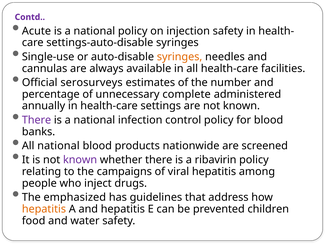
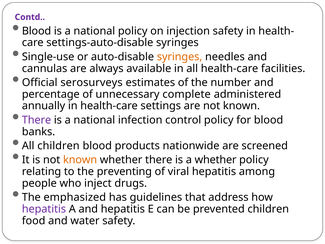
Acute: Acute -> Blood (37, 31)
All national: national -> children (58, 146)
known colour: purple -> orange (80, 160)
a ribavirin: ribavirin -> whether (216, 160)
campaigns: campaigns -> preventing (124, 171)
hepatitis colour: orange -> purple (44, 209)
